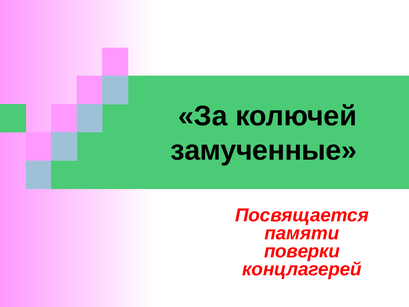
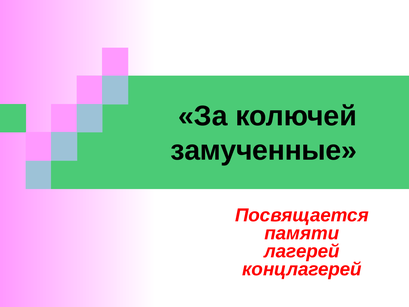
поверки: поверки -> лагерей (302, 251)
